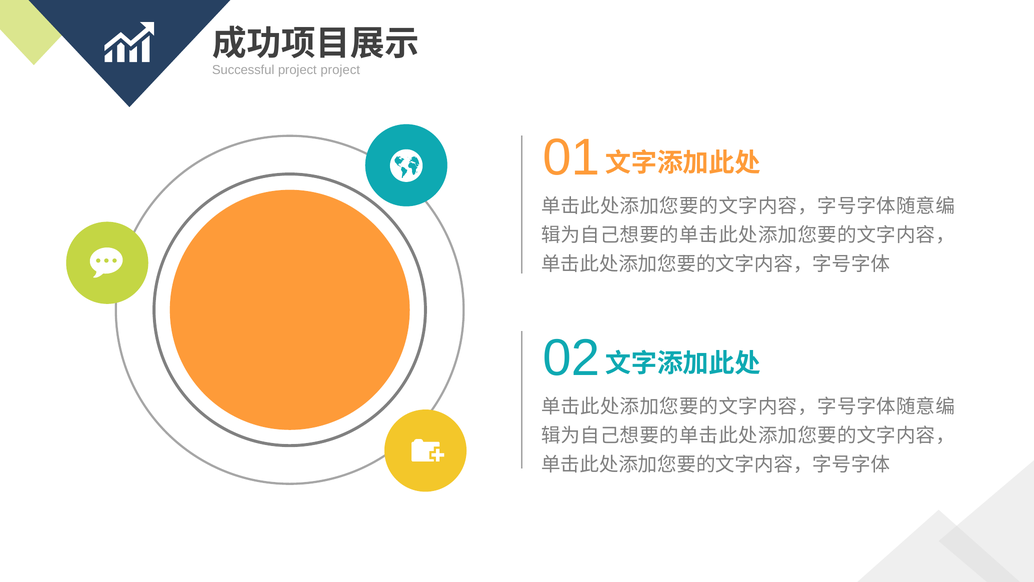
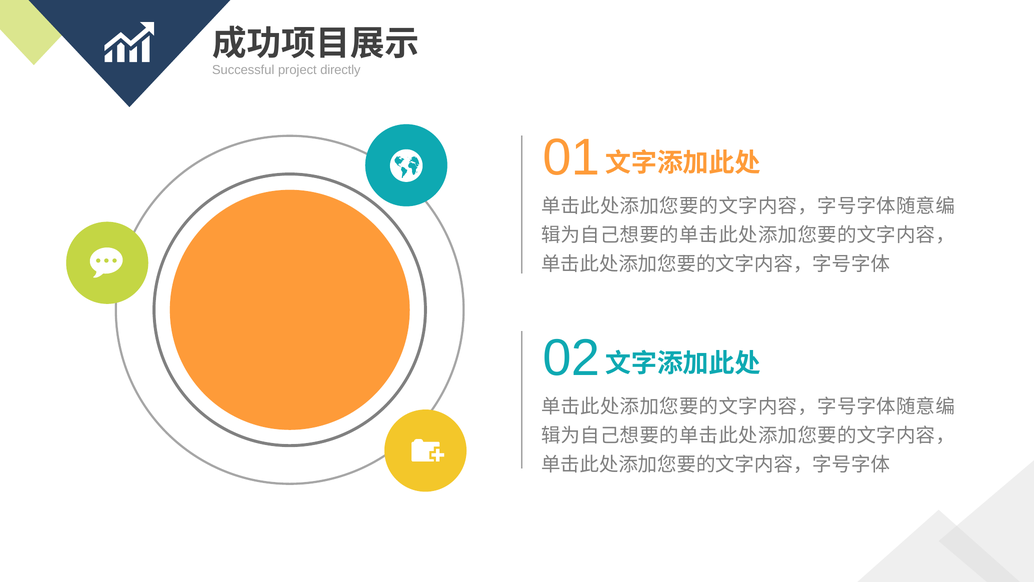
project project: project -> directly (340, 70)
